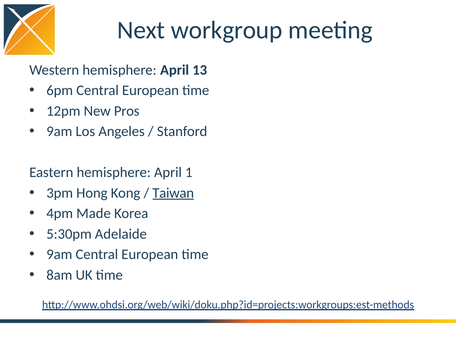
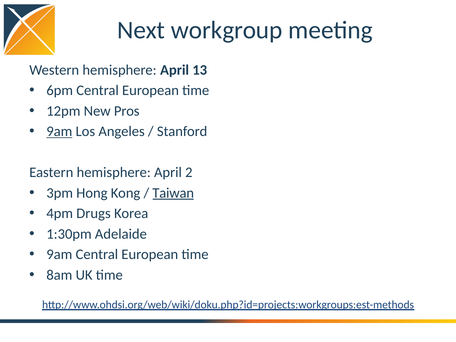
9am underline: none -> present (59, 131)
1: 1 -> 2 (189, 172)
Made: Made -> Drugs (94, 213)
5:30pm: 5:30pm -> 1:30pm (69, 234)
